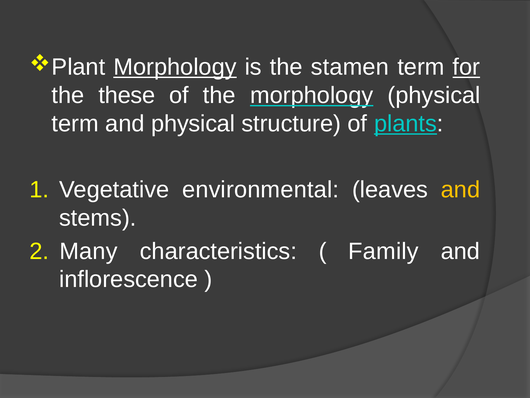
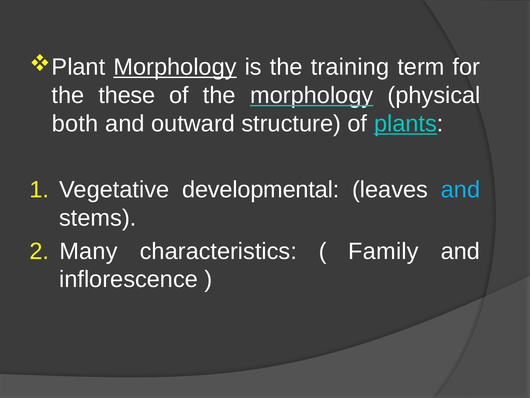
stamen: stamen -> training (350, 67)
for underline: present -> none (466, 67)
term: term -> both (75, 124)
and physical: physical -> outward (193, 124)
environmental: environmental -> developmental (261, 190)
and colour: yellow -> light blue (460, 190)
